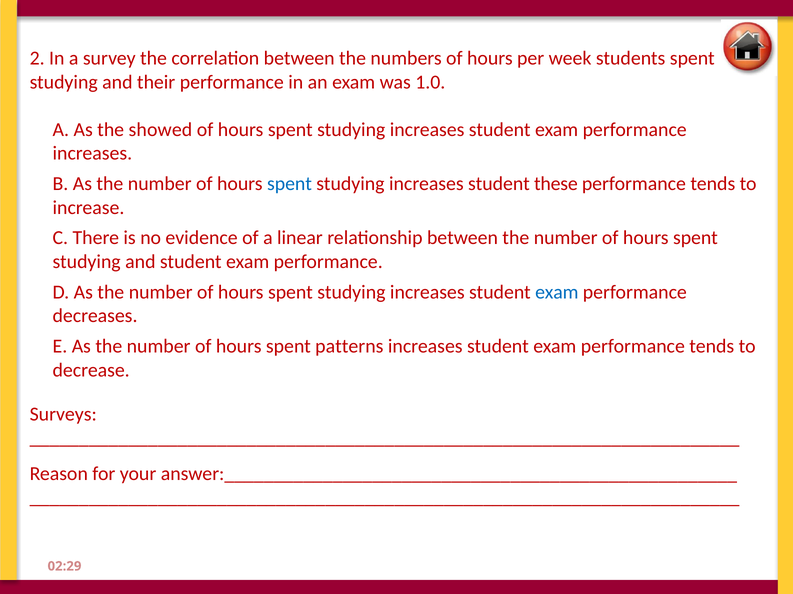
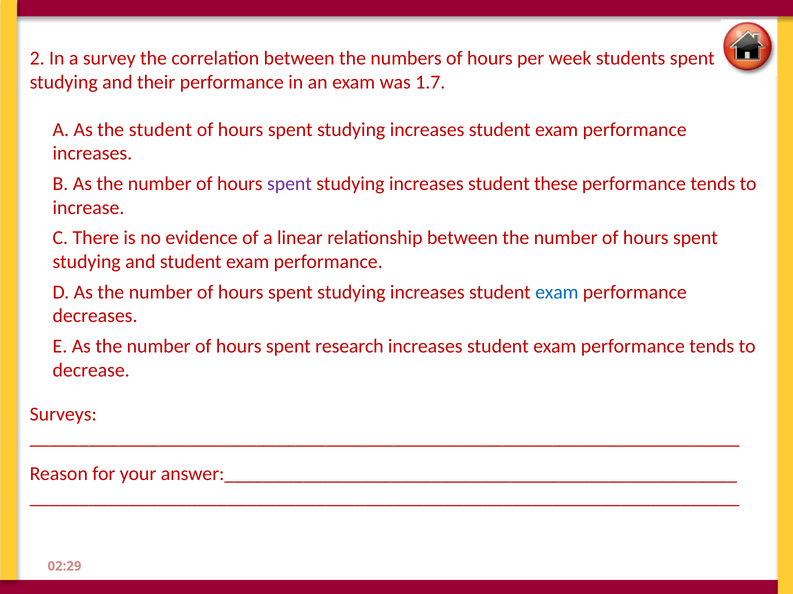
1.0: 1.0 -> 1.7 (430, 82)
the showed: showed -> student (160, 130)
spent colour: blue -> purple (289, 184)
patterns: patterns -> research (349, 347)
